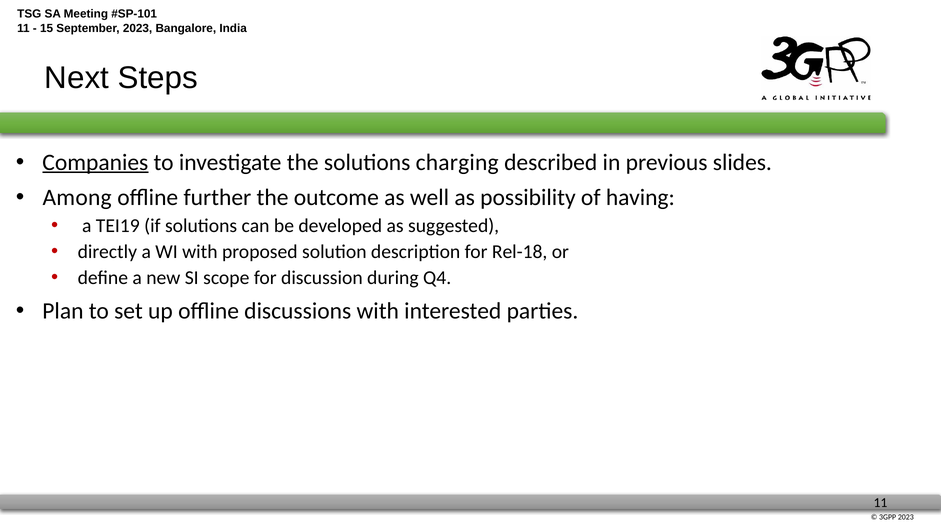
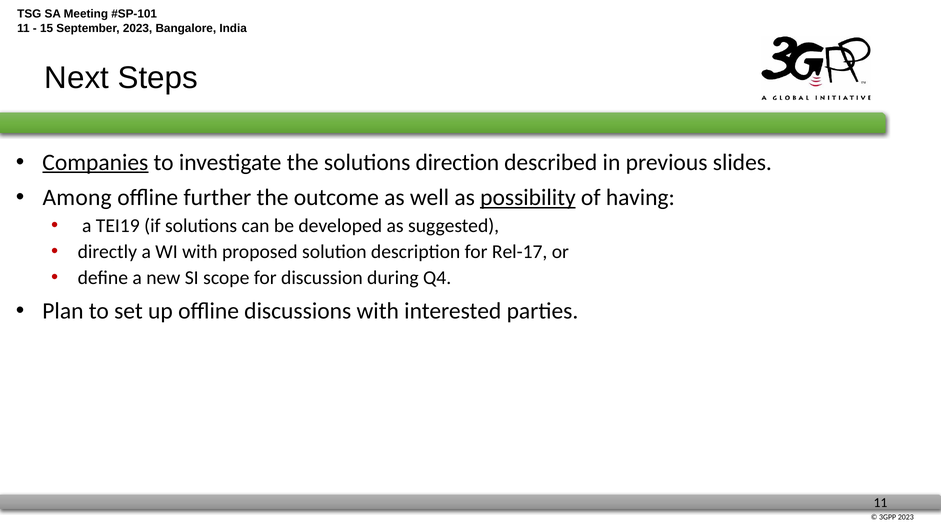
charging: charging -> direction (457, 162)
possibility underline: none -> present (528, 198)
Rel-18: Rel-18 -> Rel-17 (520, 252)
